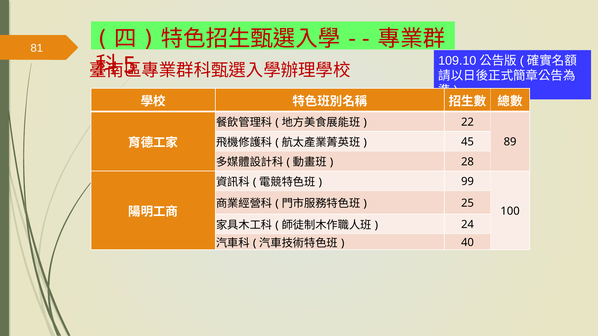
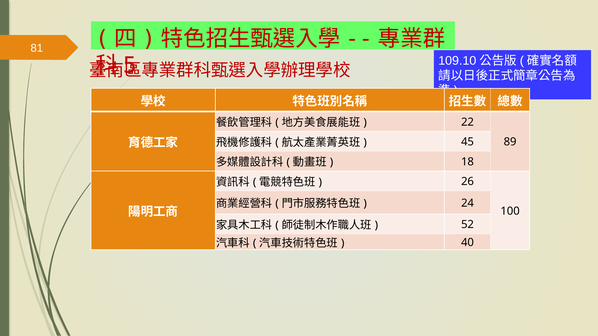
28: 28 -> 18 (467, 162)
99: 99 -> 26 (467, 182)
25: 25 -> 24 (467, 203)
24: 24 -> 52 (467, 225)
